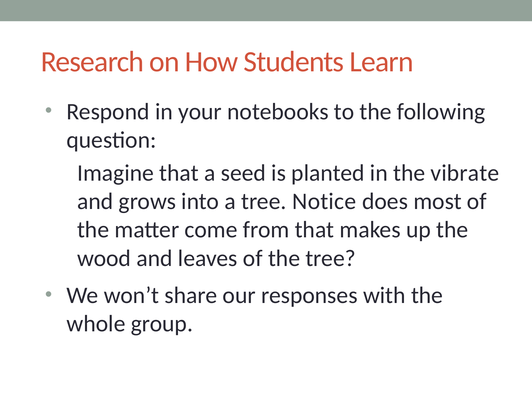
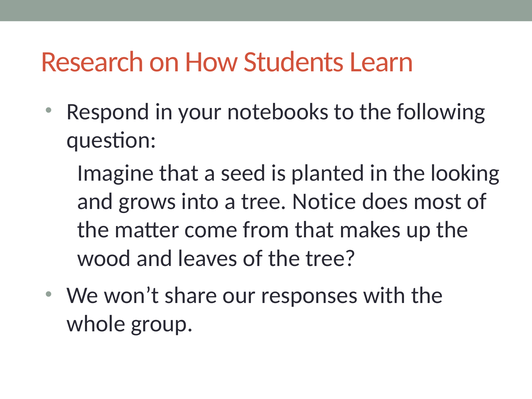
vibrate: vibrate -> looking (465, 173)
